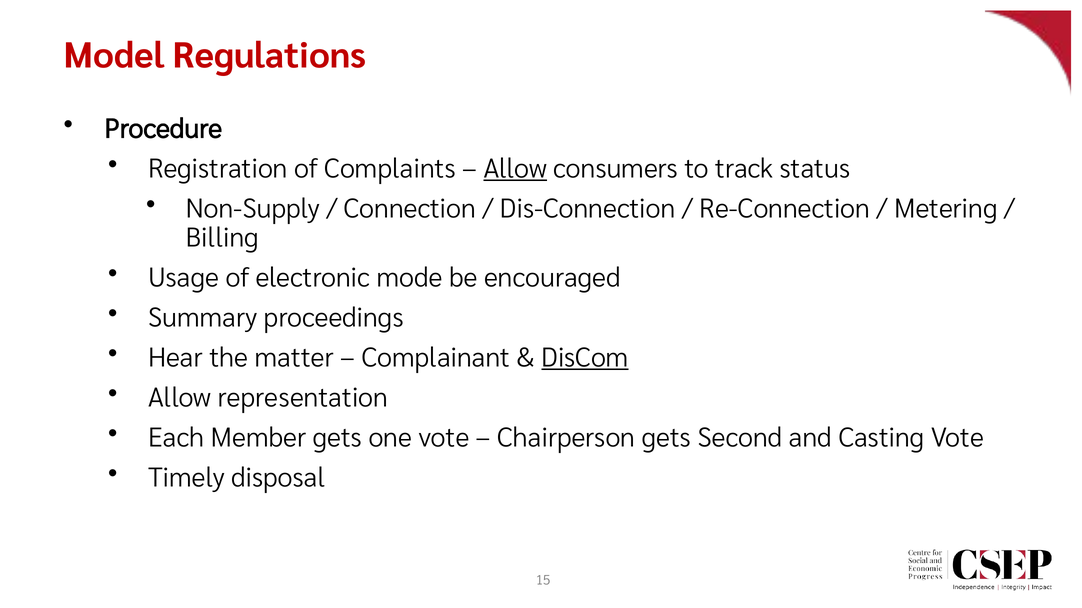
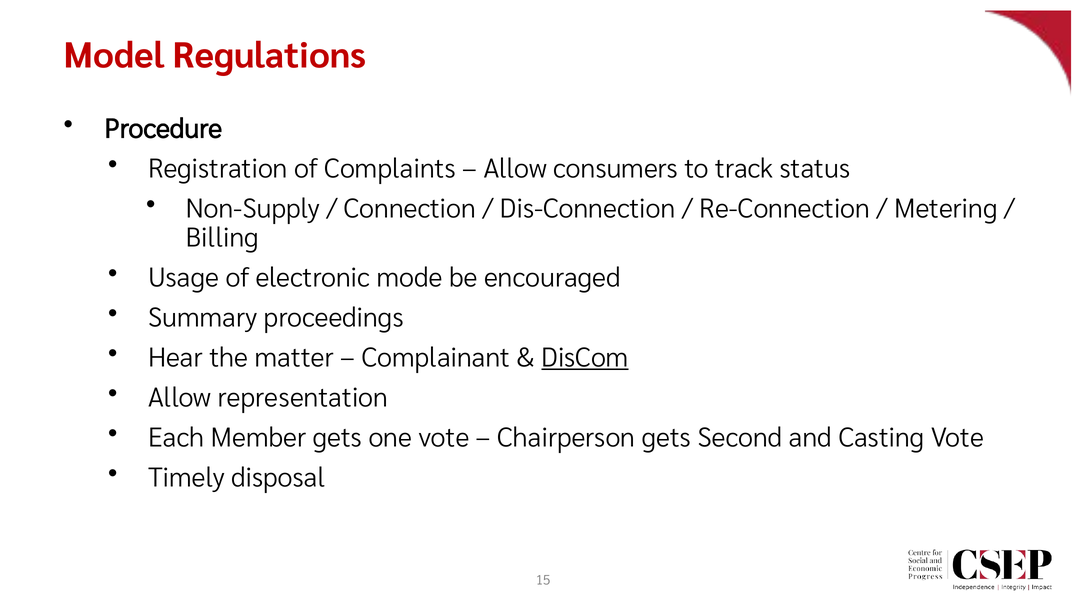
Allow underline: present -> none (515, 169)
